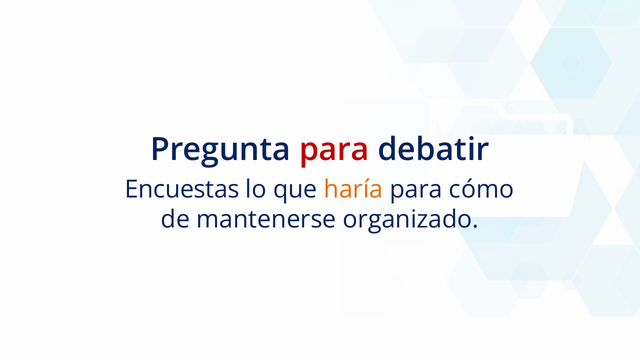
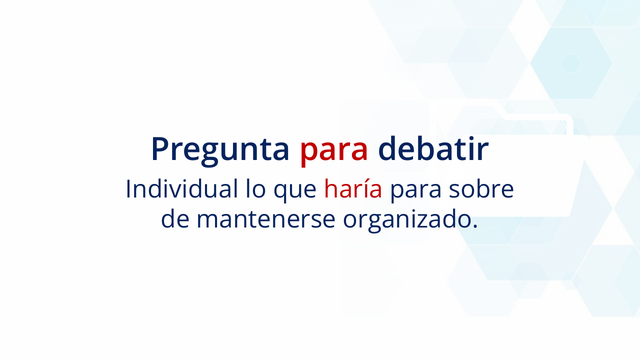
Encuestas: Encuestas -> Individual (182, 190)
haría colour: orange -> red (353, 190)
cómo: cómo -> sobre (482, 190)
